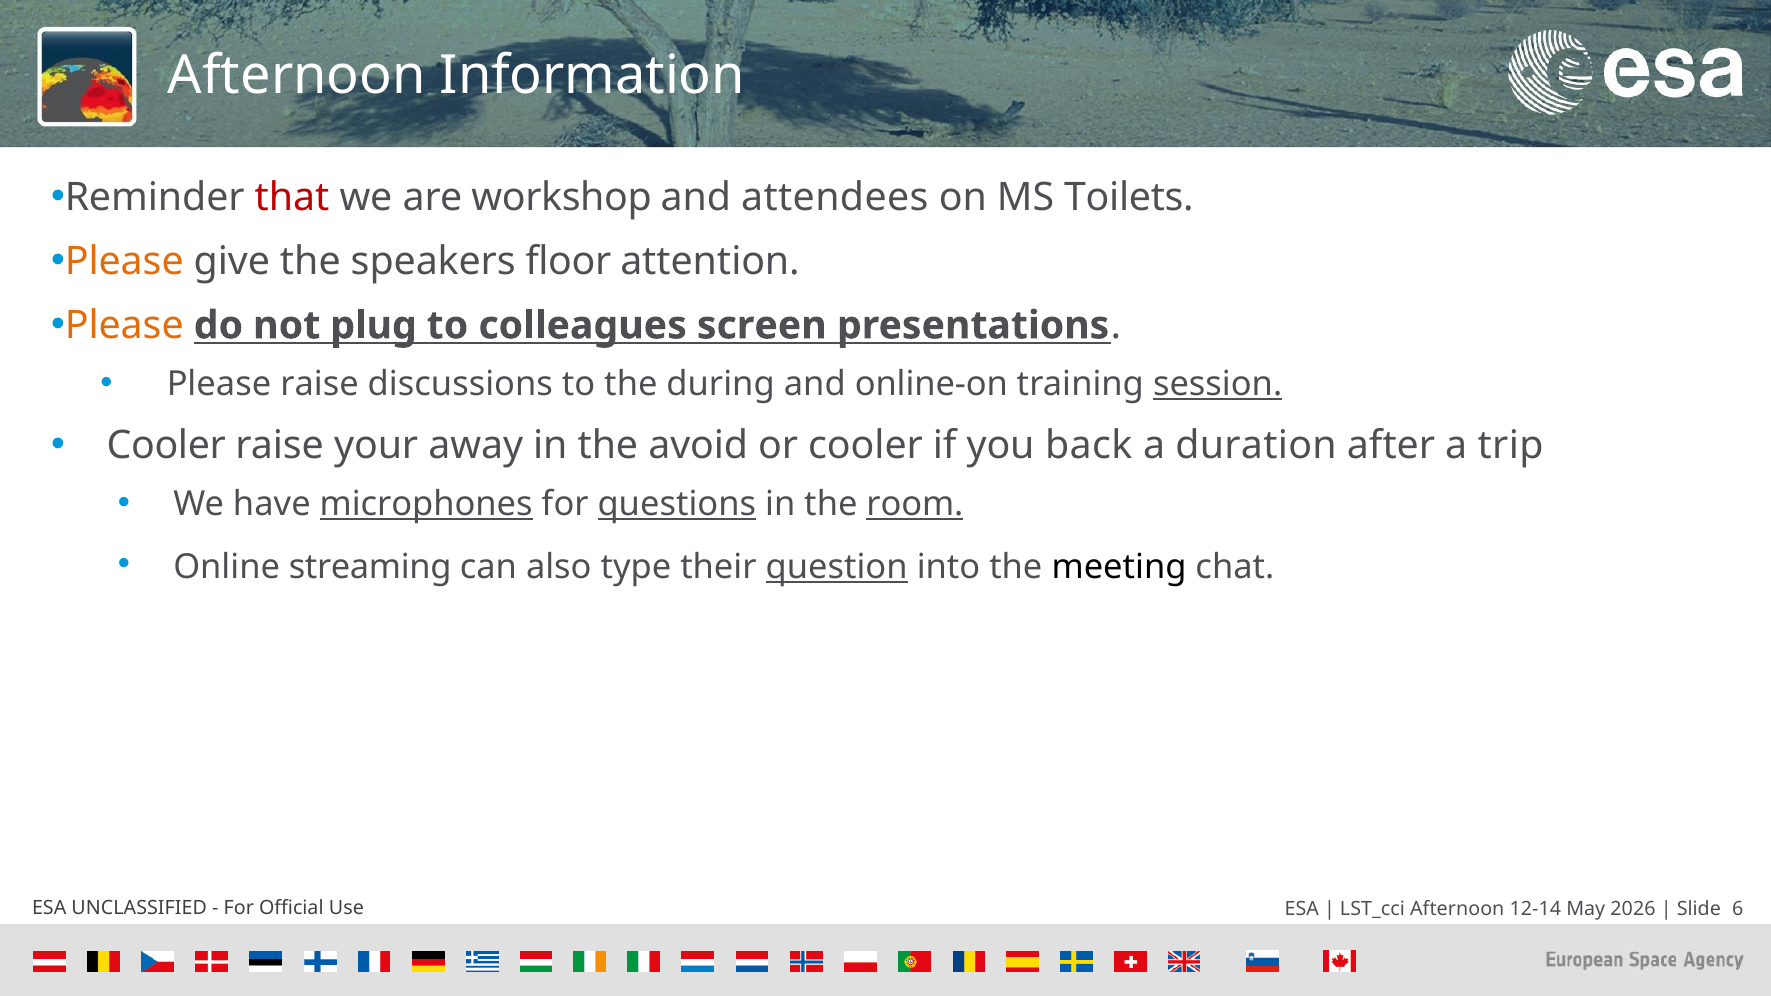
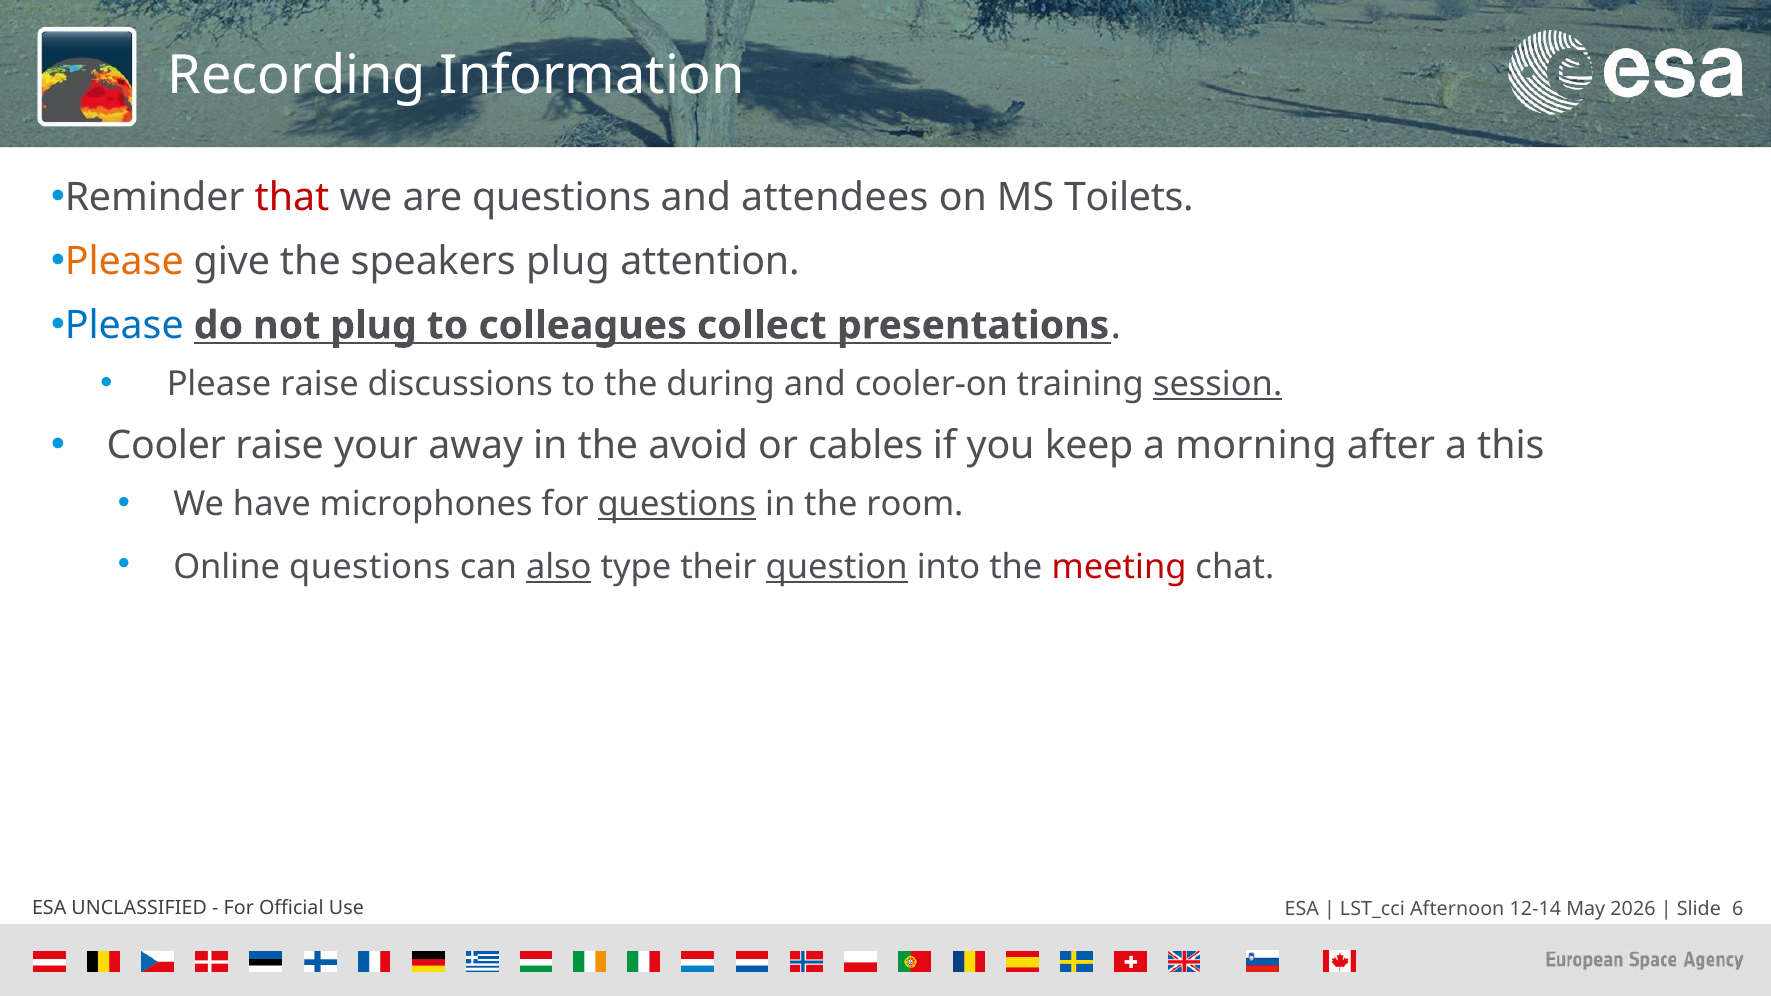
Afternoon: Afternoon -> Recording (297, 76)
are workshop: workshop -> questions (562, 198)
speakers floor: floor -> plug (568, 262)
Please colour: orange -> blue (124, 326)
screen: screen -> collect (762, 326)
online-on: online-on -> cooler-on (931, 384)
or cooler: cooler -> cables (866, 446)
back: back -> keep (1089, 446)
duration: duration -> morning (1256, 446)
trip: trip -> this (1511, 446)
microphones underline: present -> none (426, 504)
room underline: present -> none (915, 504)
Online streaming: streaming -> questions (370, 567)
also underline: none -> present (559, 567)
meeting colour: black -> red (1119, 567)
